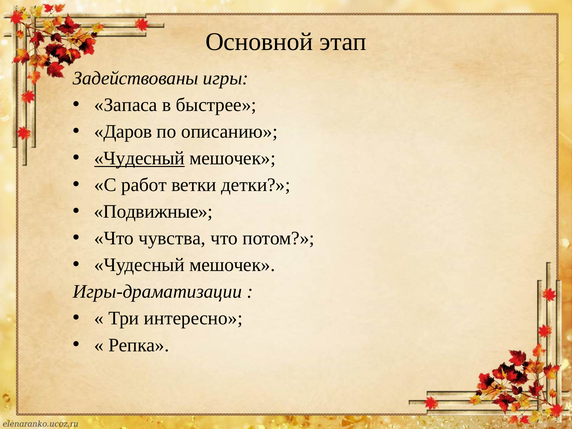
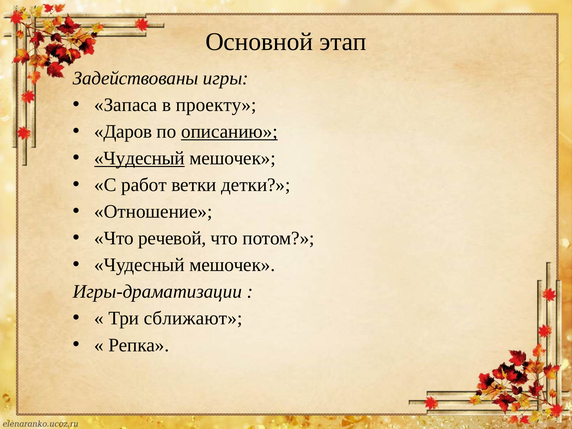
быстрее: быстрее -> проекту (216, 105)
описанию underline: none -> present (229, 132)
Подвижные: Подвижные -> Отношение (153, 212)
чувства: чувства -> речевой (172, 238)
интересно: интересно -> сближают (193, 318)
